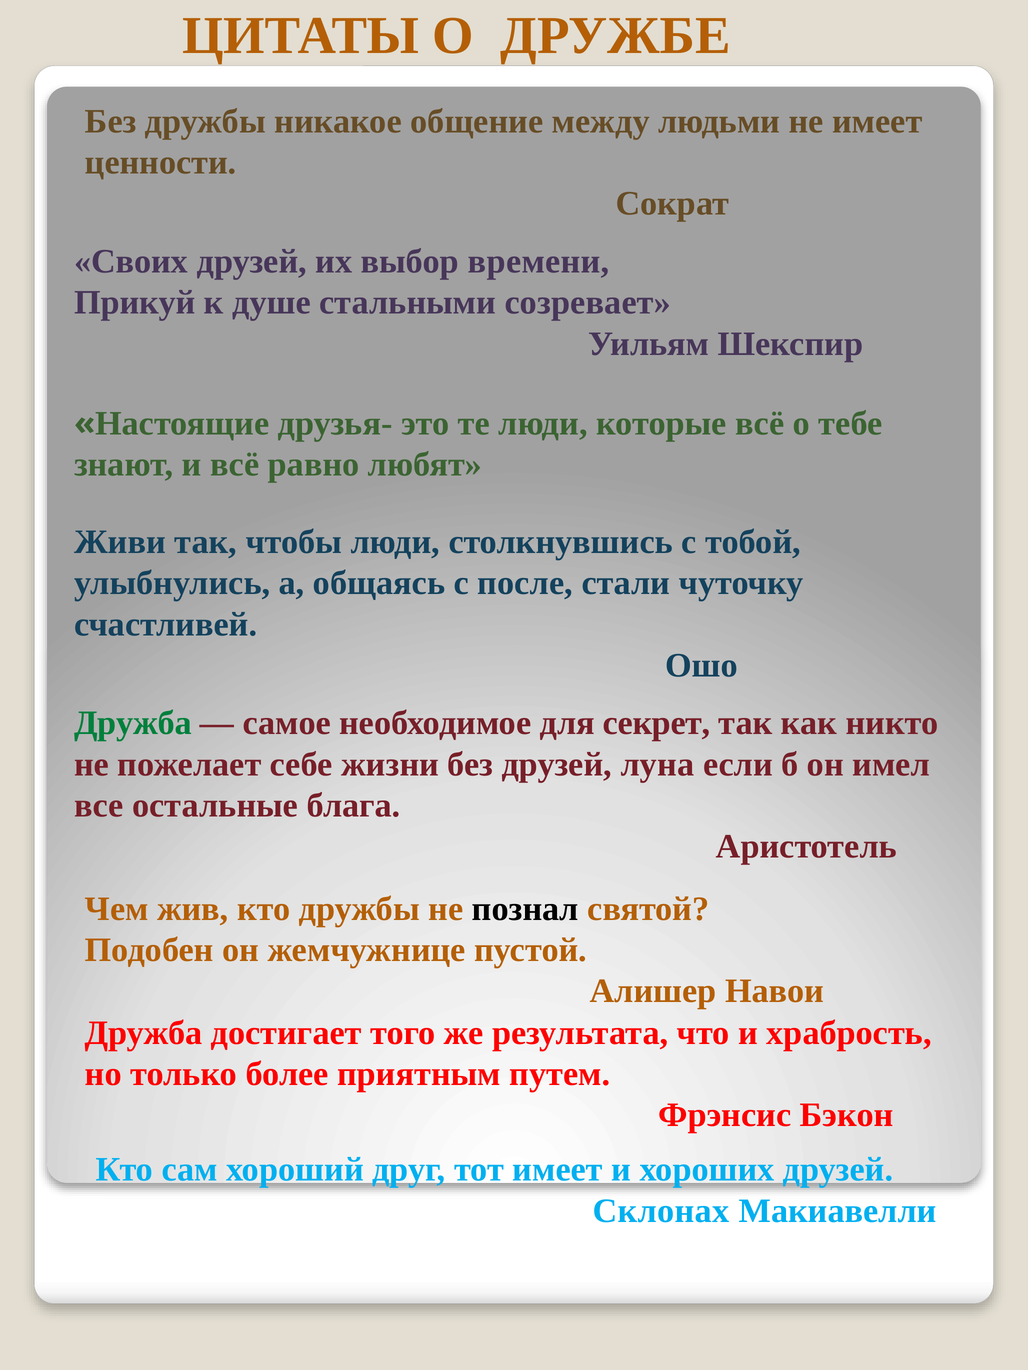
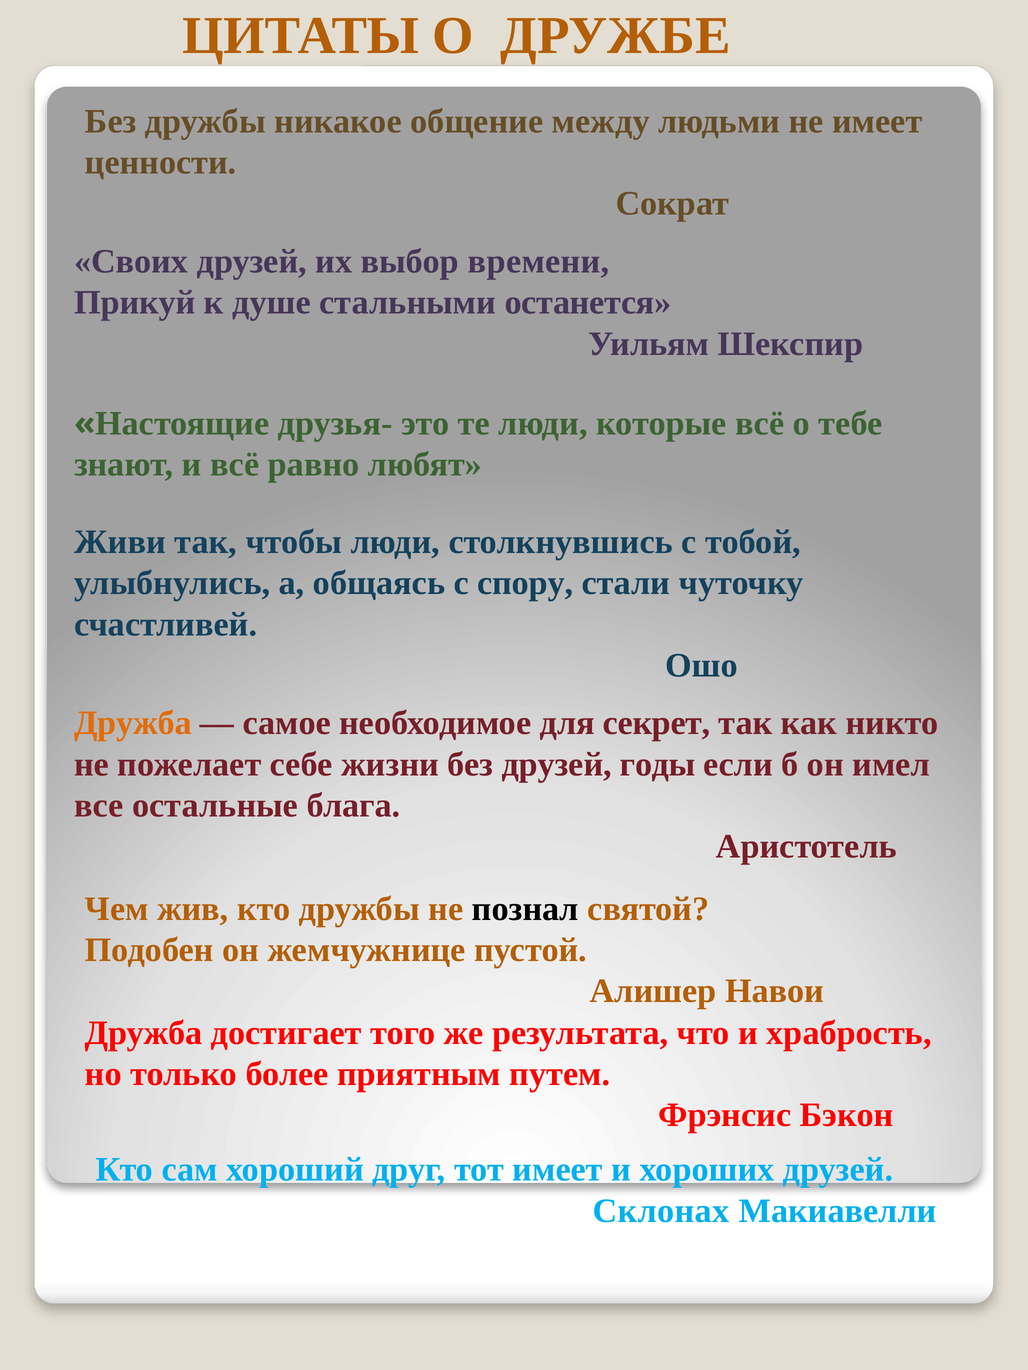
созревает: созревает -> останется (588, 303)
после: после -> спору (525, 583)
Дружба colour: green -> orange (133, 724)
луна: луна -> годы (658, 765)
